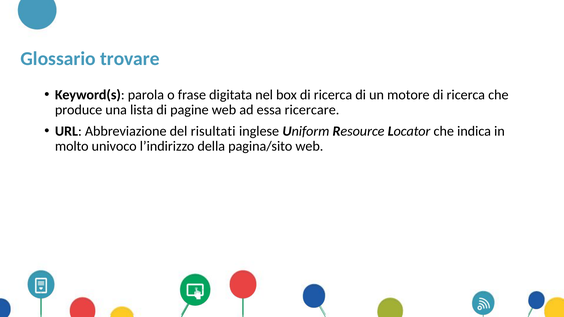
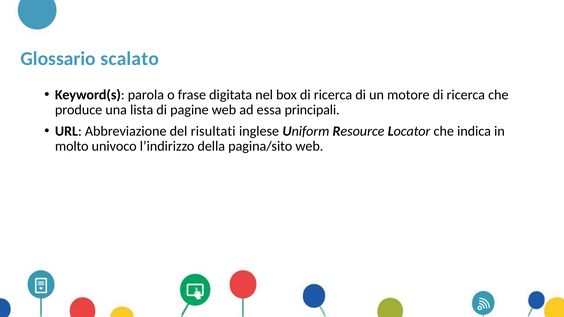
trovare: trovare -> scalato (130, 59)
ricercare: ricercare -> principali (312, 110)
